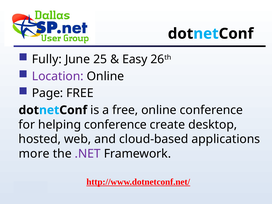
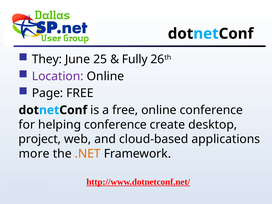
Fully: Fully -> They (47, 59)
Easy: Easy -> Fully (135, 59)
hosted: hosted -> project (40, 139)
.NET colour: purple -> orange (88, 154)
